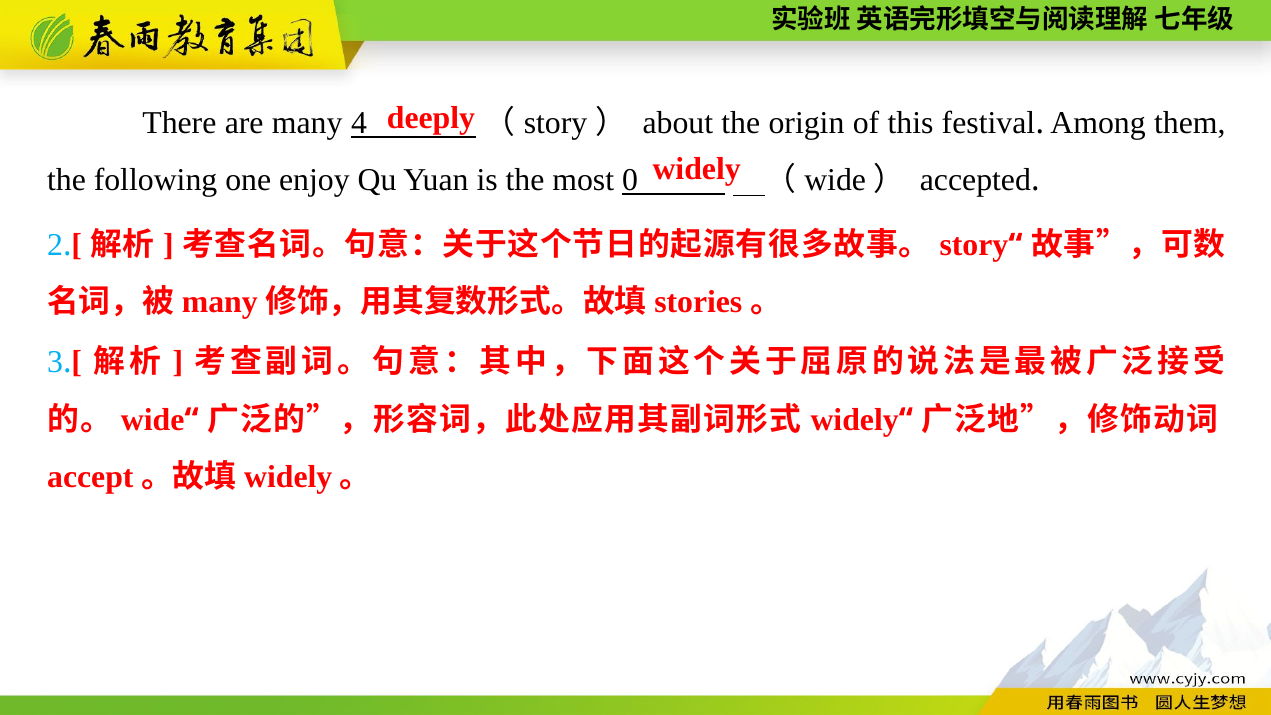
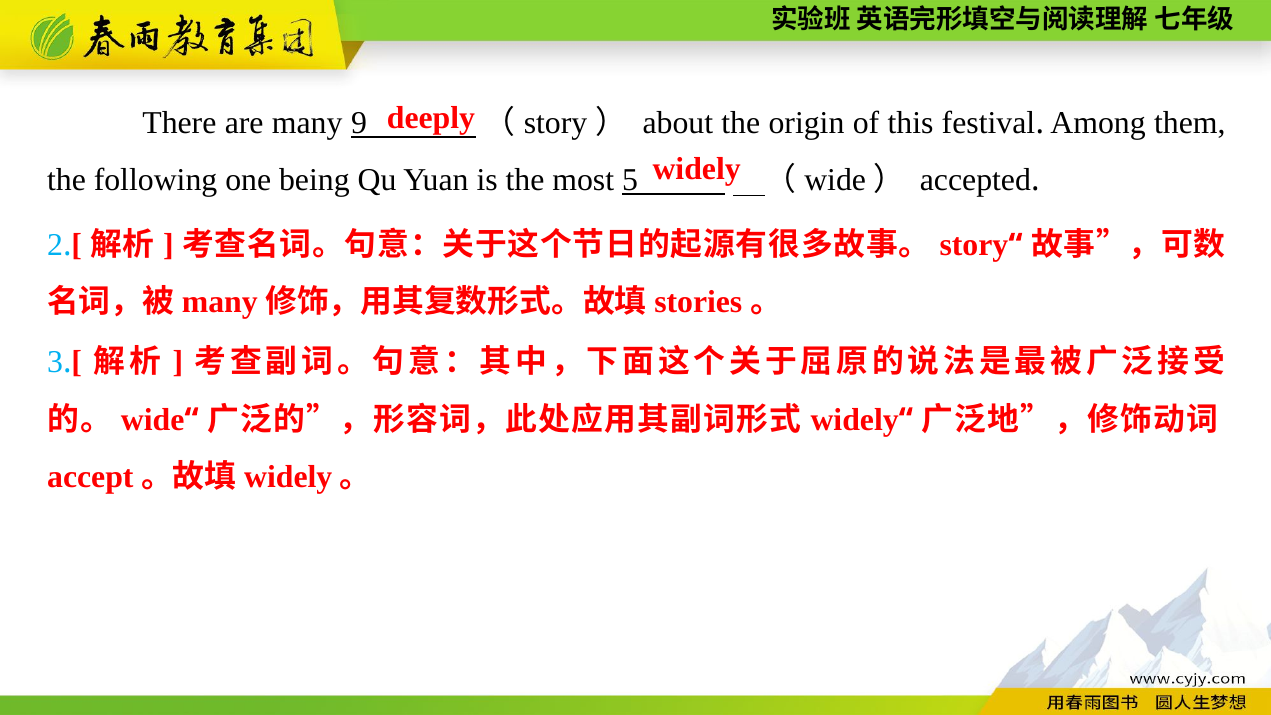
4: 4 -> 9 (359, 123)
enjoy: enjoy -> being (314, 180)
0: 0 -> 5 (630, 180)
